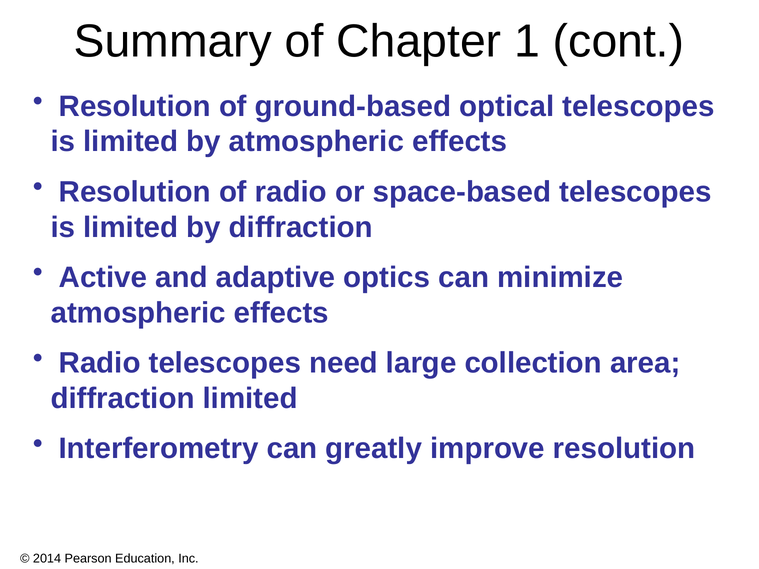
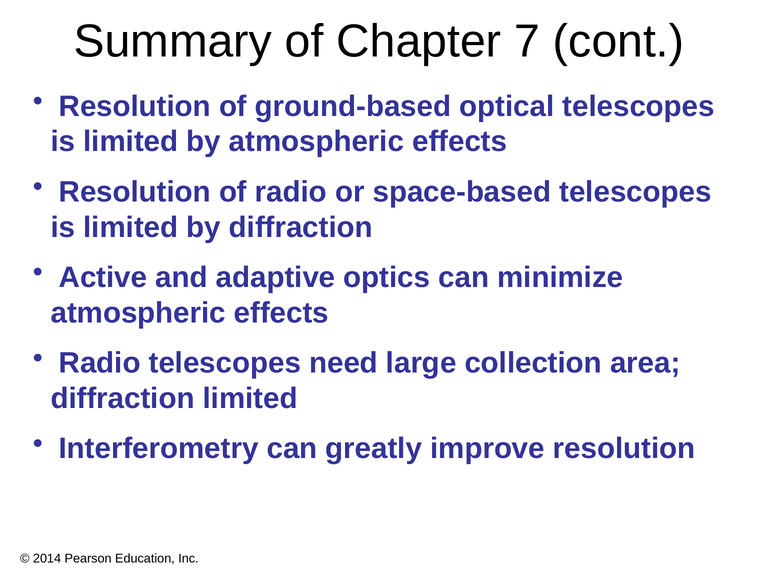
1: 1 -> 7 (527, 41)
